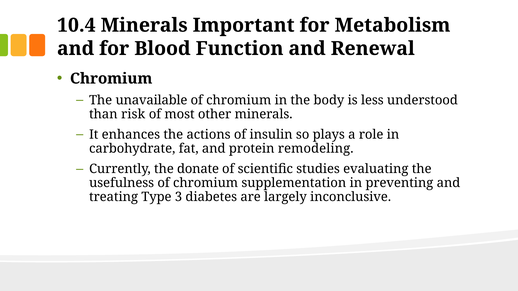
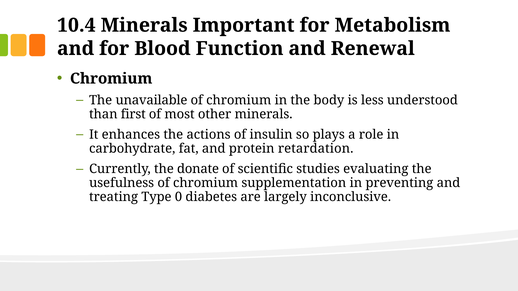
risk: risk -> first (133, 114)
remodeling: remodeling -> retardation (316, 149)
3: 3 -> 0 (178, 197)
